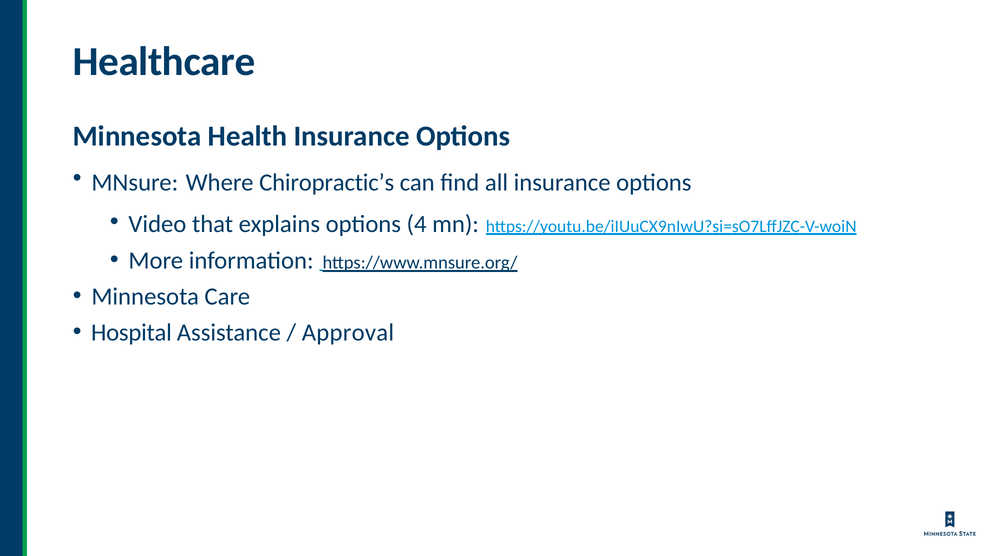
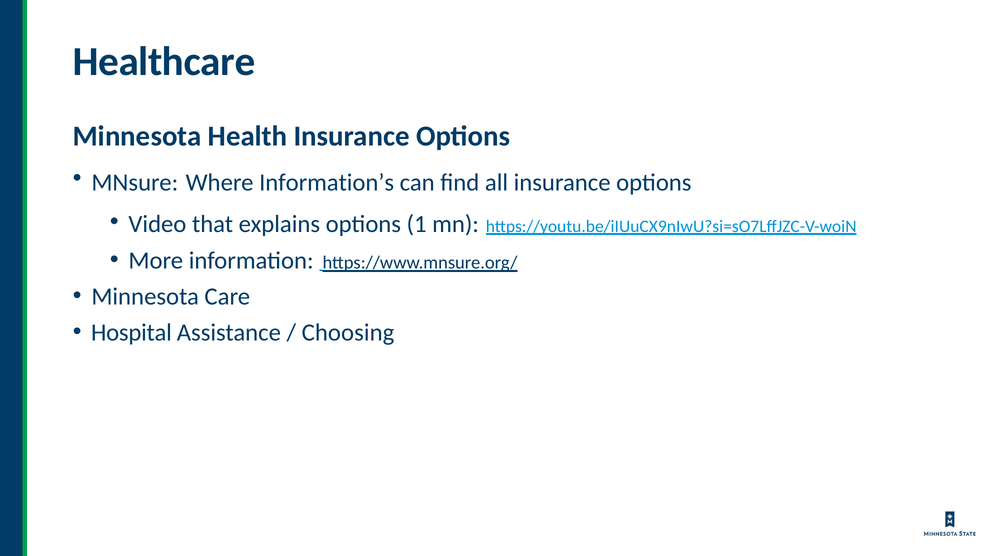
Chiropractic’s: Chiropractic’s -> Information’s (327, 183)
4: 4 -> 1 (417, 224)
Approval: Approval -> Choosing (348, 333)
